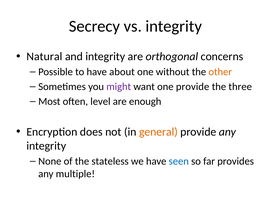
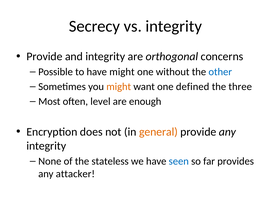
Natural: Natural -> Provide (44, 57)
have about: about -> might (122, 72)
other colour: orange -> blue (220, 72)
might colour: purple -> orange (119, 87)
one provide: provide -> defined (193, 87)
multiple: multiple -> attacker (75, 174)
